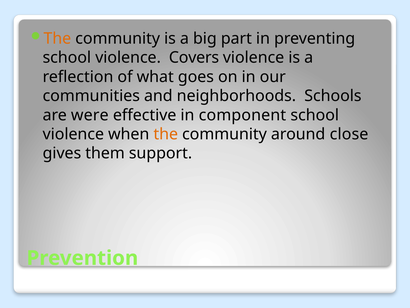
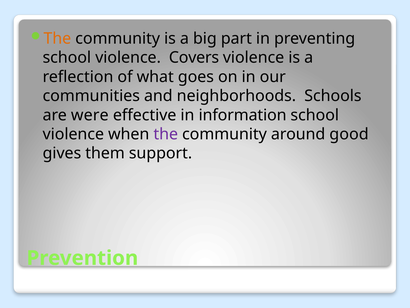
component: component -> information (243, 115)
the colour: orange -> purple (166, 134)
close: close -> good (349, 134)
